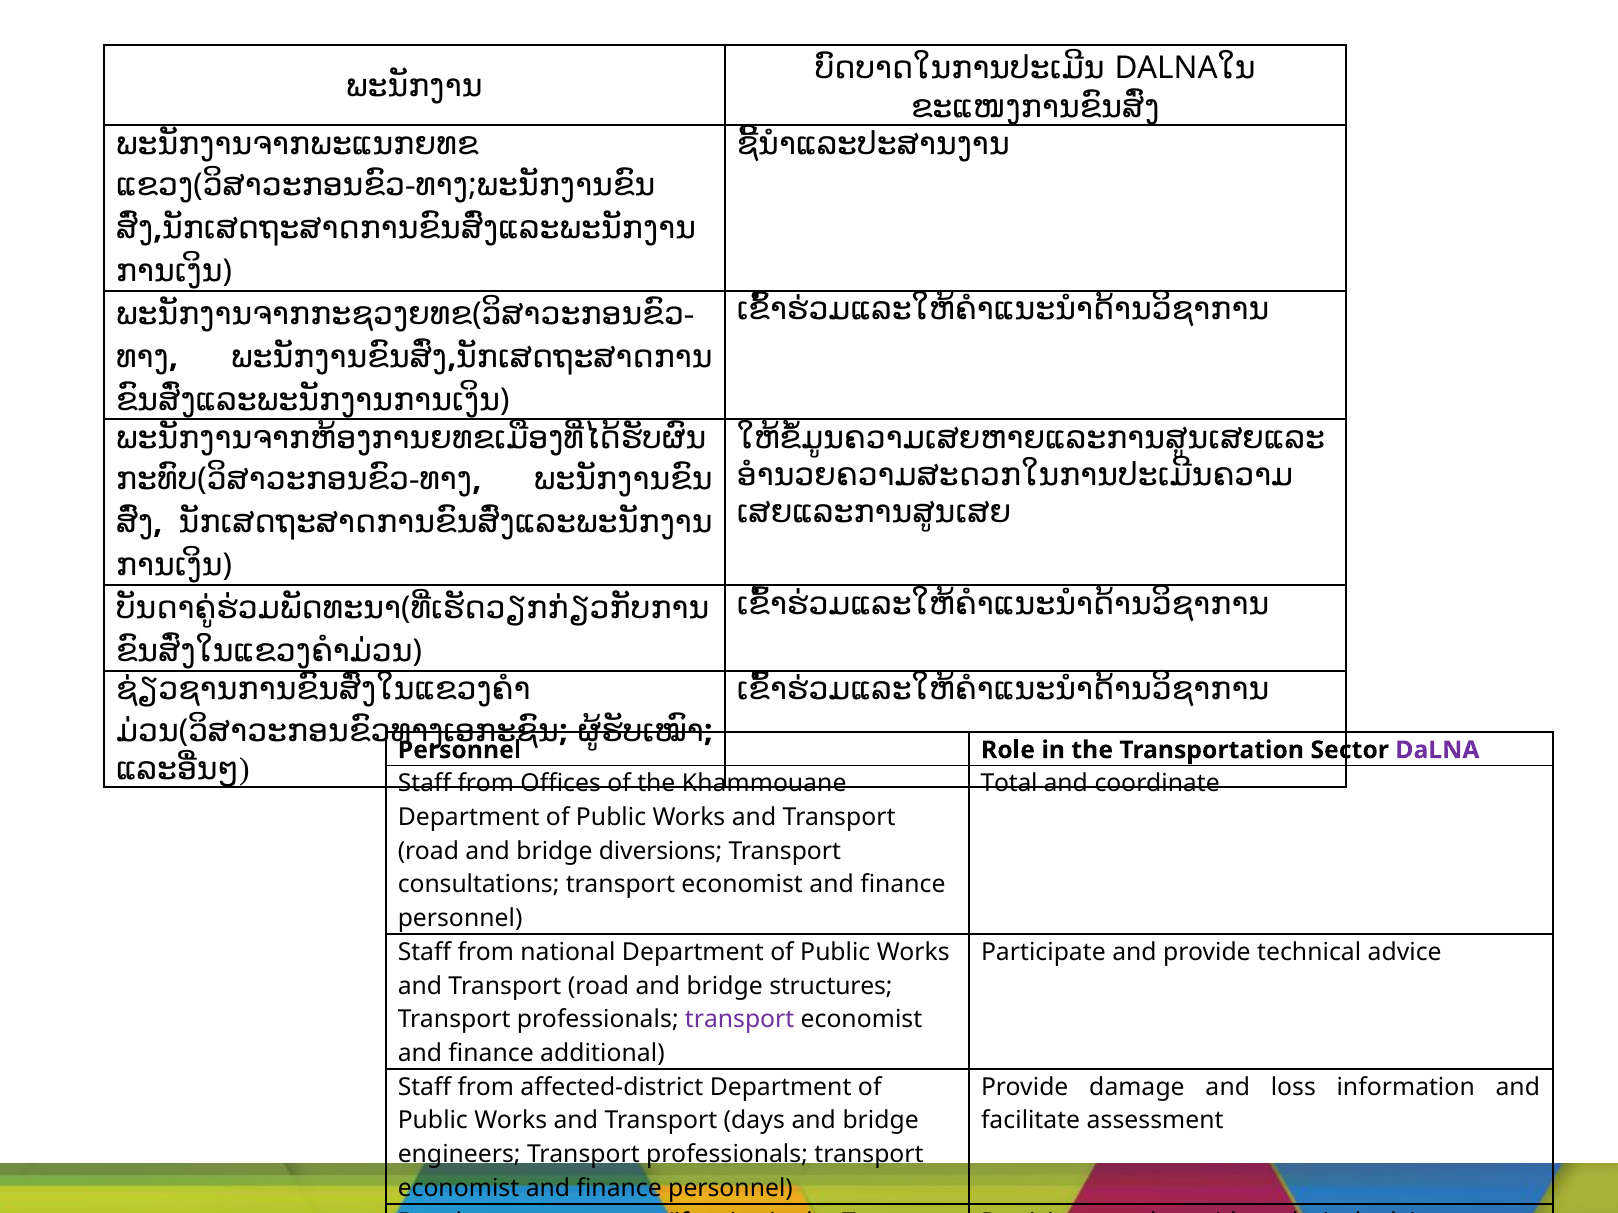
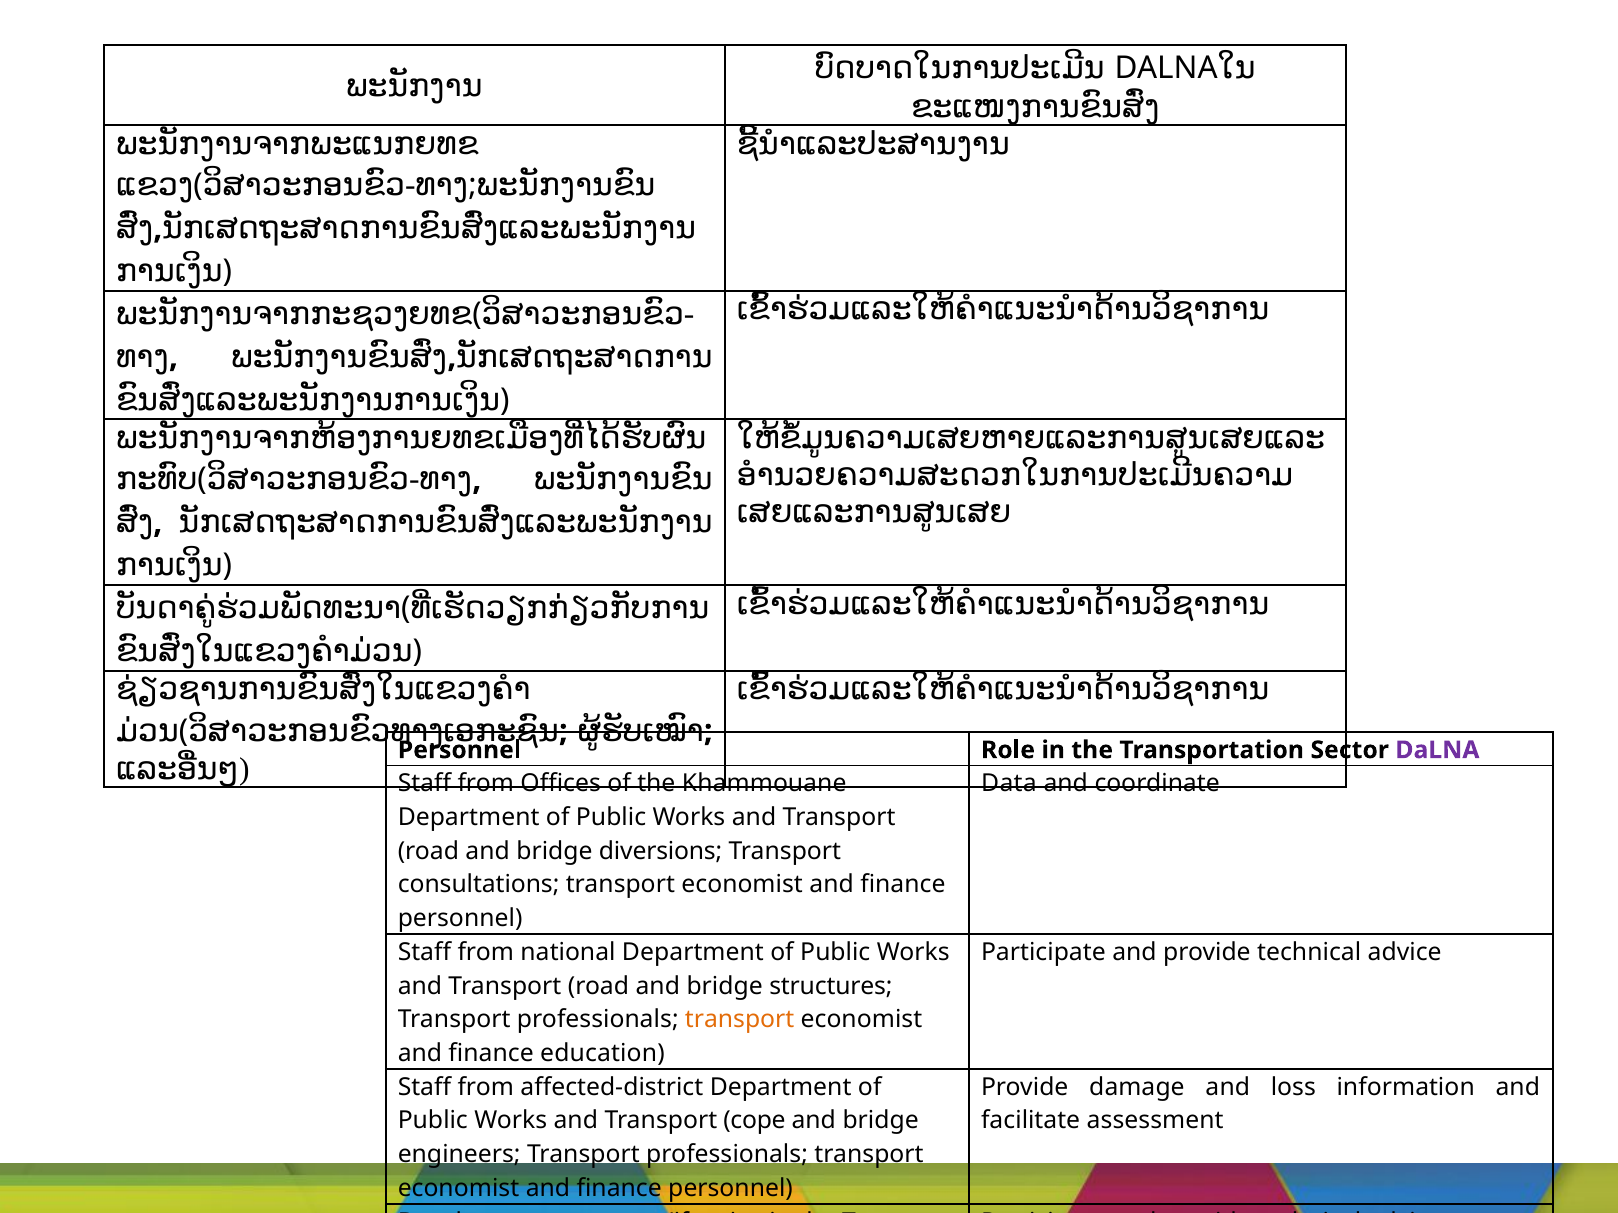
Total: Total -> Data (1009, 784)
transport colour: purple -> orange (740, 1020)
additional: additional -> education (602, 1054)
days: days -> cope (754, 1121)
